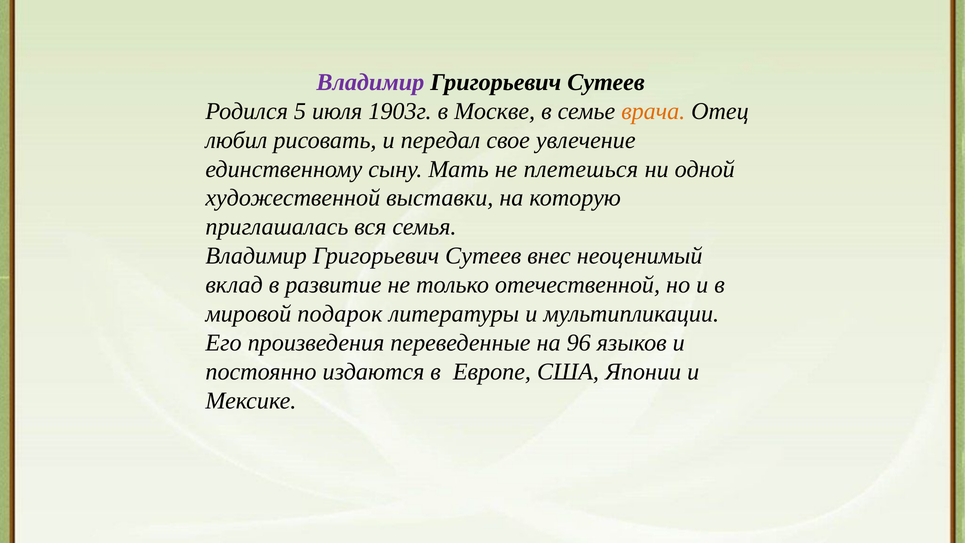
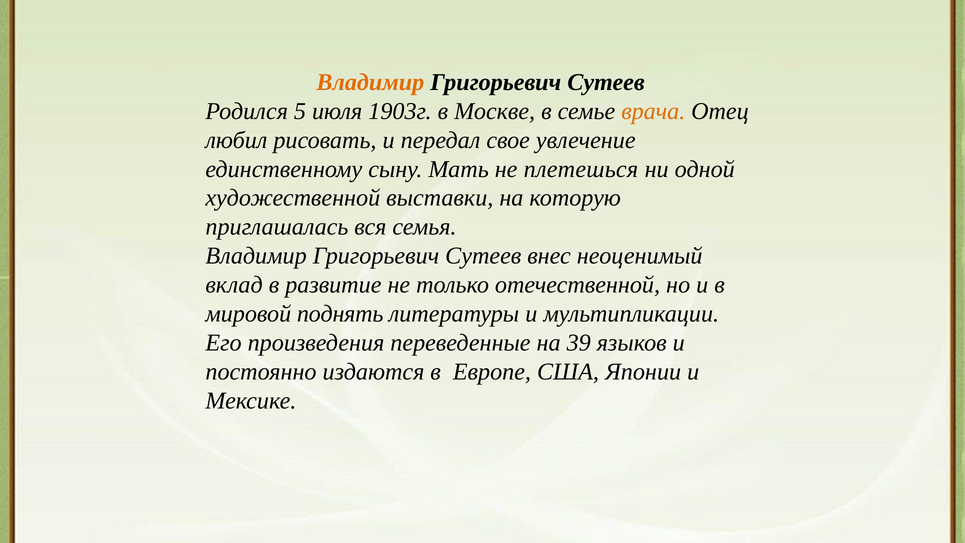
Владимир colour: purple -> orange (370, 82)
подарок: подарок -> поднять (340, 314)
96: 96 -> 39 (579, 343)
